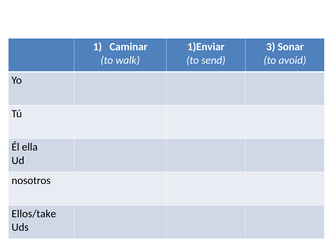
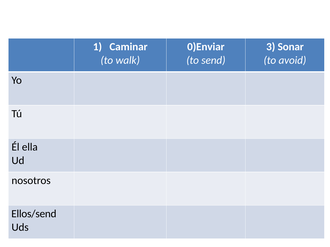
1)Enviar: 1)Enviar -> 0)Enviar (206, 47)
Ellos/take: Ellos/take -> Ellos/send (34, 214)
